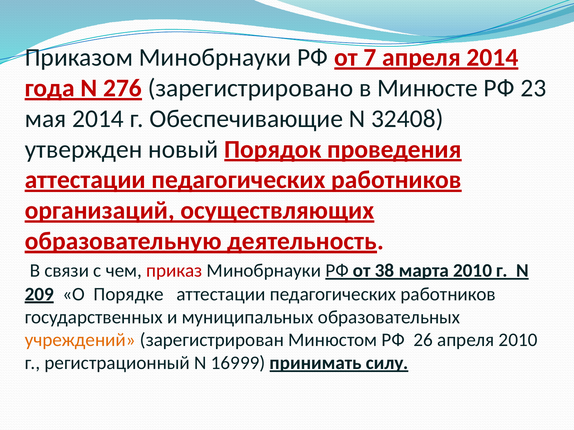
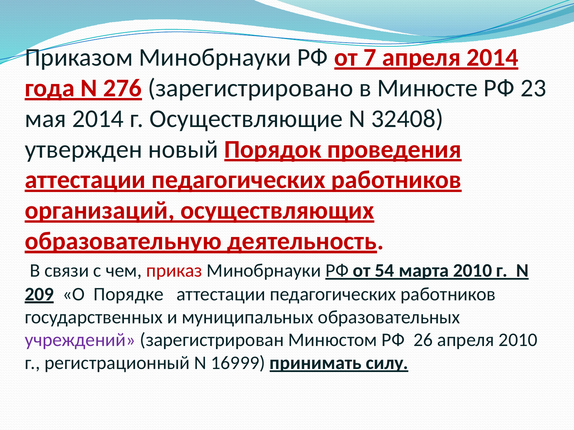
Обеспечивающие: Обеспечивающие -> Осуществляющие (246, 119)
38: 38 -> 54 (385, 271)
учреждений colour: orange -> purple (80, 340)
